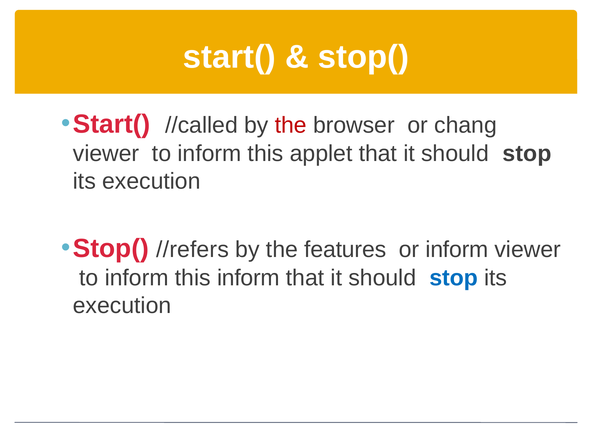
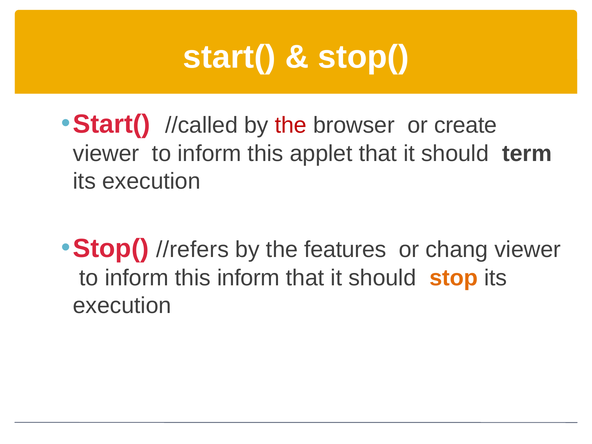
chang: chang -> create (466, 125)
stop: stop -> term (527, 154)
or inform: inform -> chang (457, 250)
stop colour: blue -> orange (454, 278)
